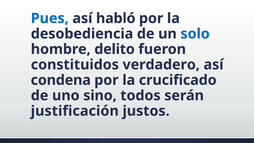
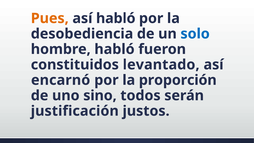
Pues colour: blue -> orange (50, 18)
hombre delito: delito -> habló (114, 49)
verdadero: verdadero -> levantado (161, 65)
condena: condena -> encarnó (61, 80)
crucificado: crucificado -> proporción (178, 80)
